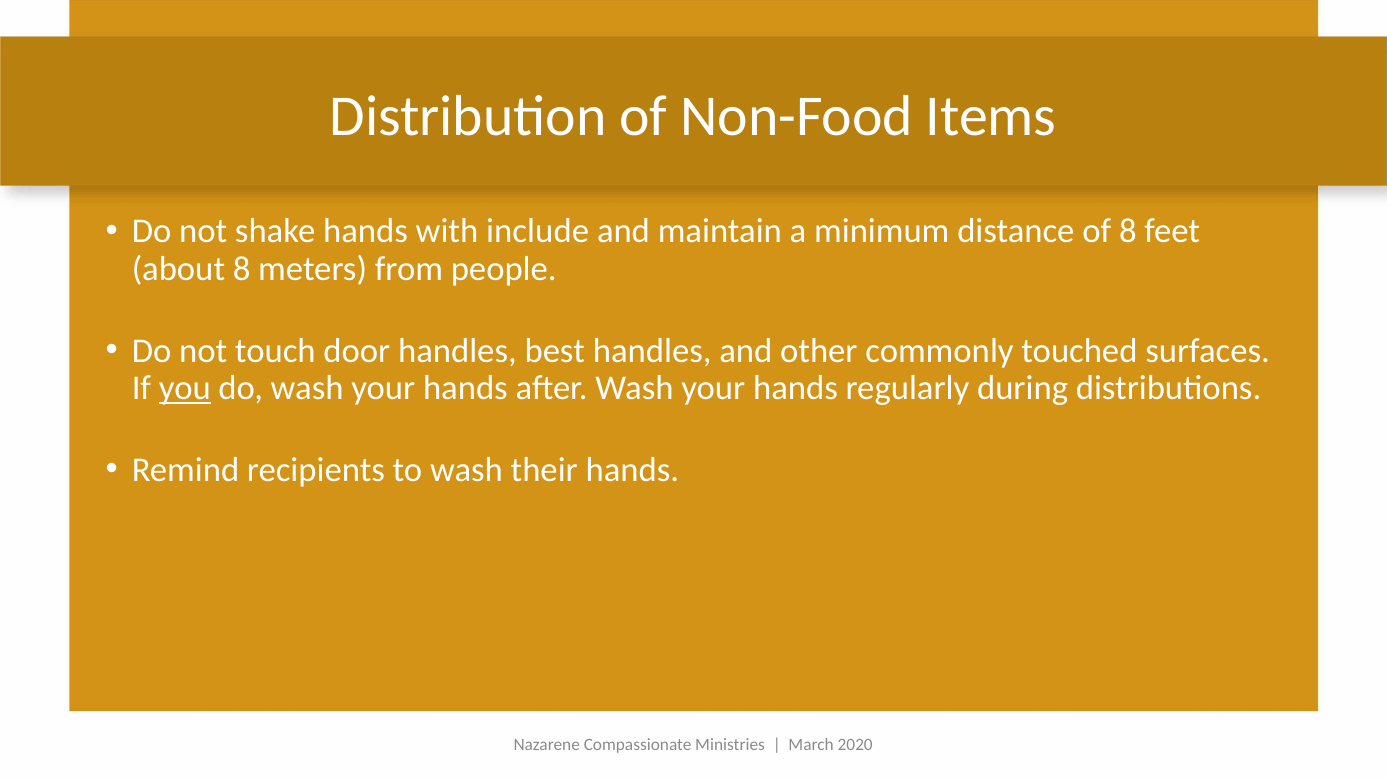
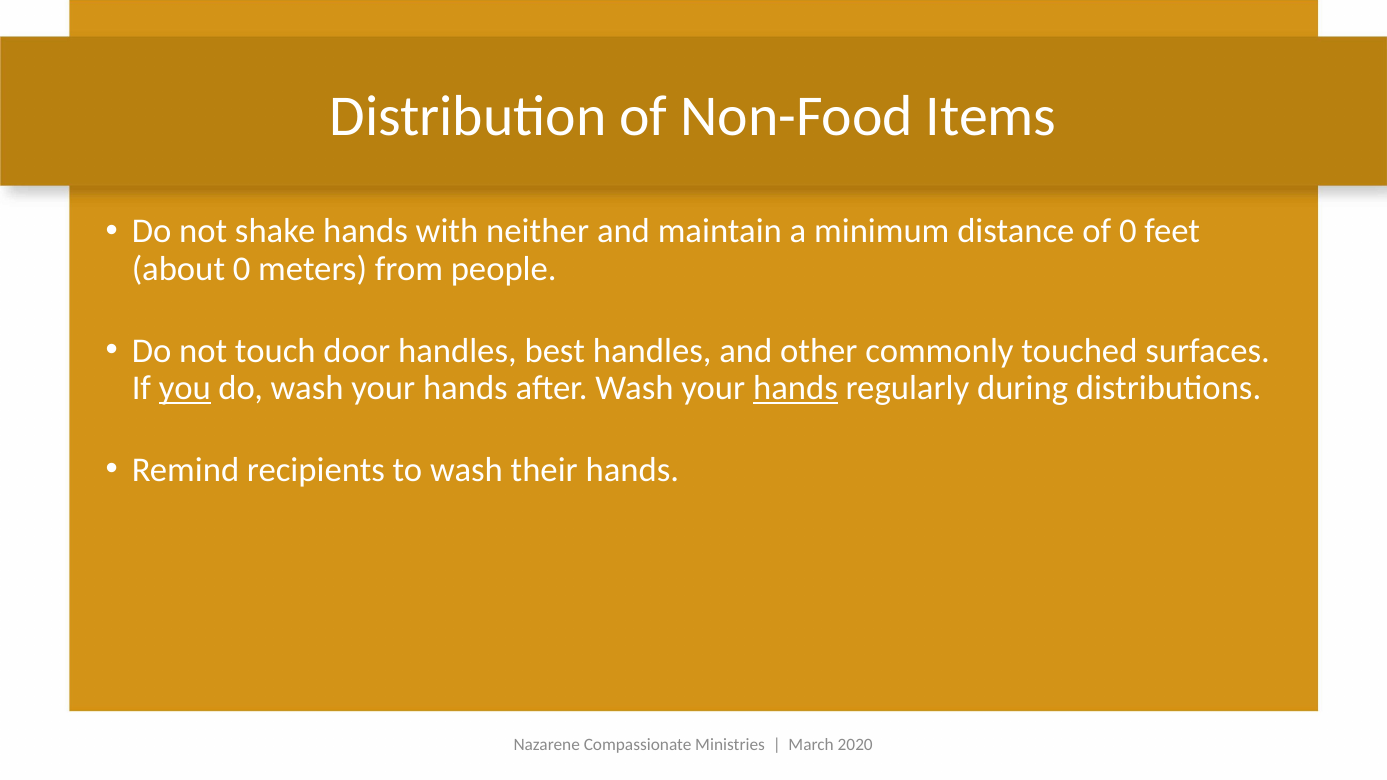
include: include -> neither (538, 231)
of 8: 8 -> 0 (1128, 231)
about 8: 8 -> 0 (242, 269)
hands underline: none -> present (795, 388)
